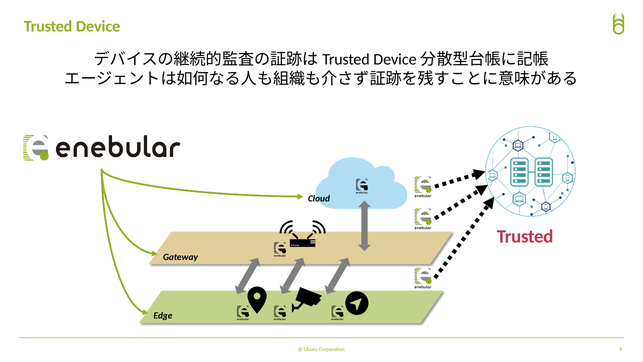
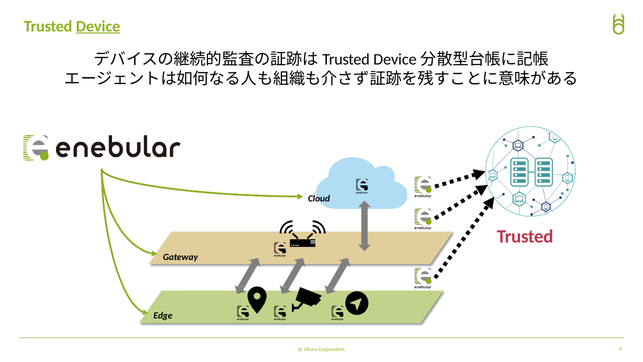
Device underline: none -> present (98, 26)
